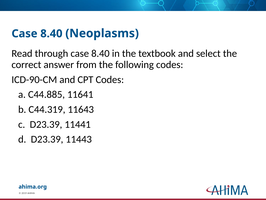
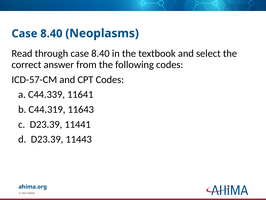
ICD-90-CM: ICD-90-CM -> ICD-57-CM (34, 79)
C44.885: C44.885 -> C44.339 (46, 94)
